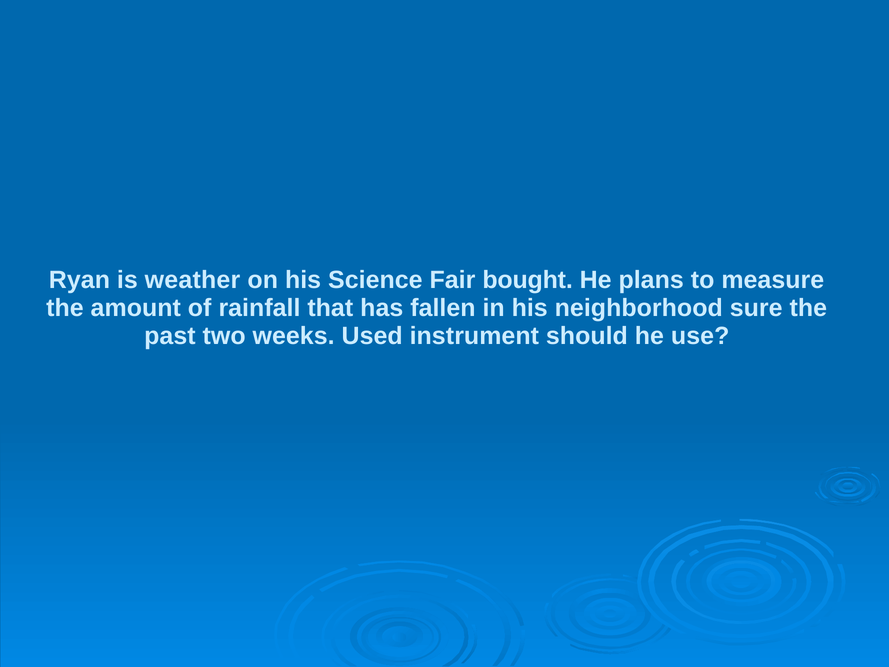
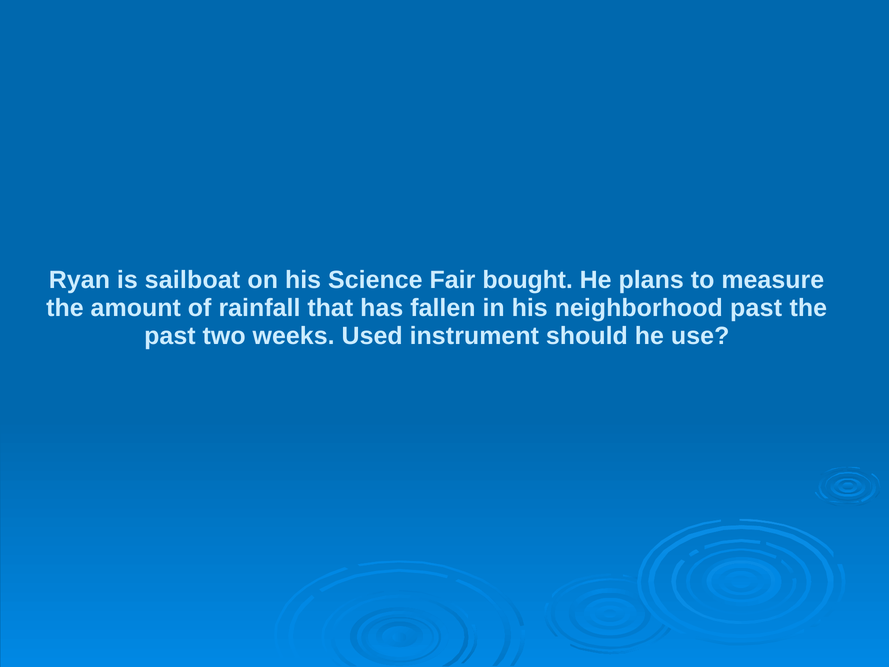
weather: weather -> sailboat (193, 280)
neighborhood sure: sure -> past (756, 308)
